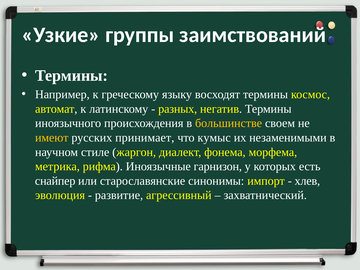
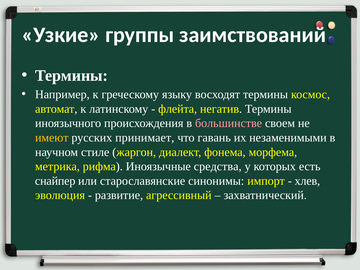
разных: разных -> флейта (178, 109)
большинстве colour: yellow -> pink (229, 123)
кумыс: кумыс -> гавань (214, 138)
гарнизон: гарнизон -> средства (218, 166)
